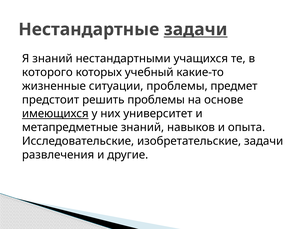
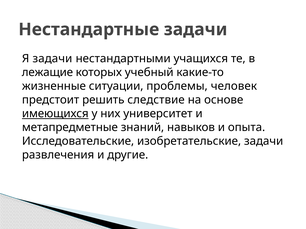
задачи underline: present -> none (196, 30)
Я знаний: знаний -> задачи (52, 59)
которого: которого -> лежащие (47, 73)
предмет: предмет -> человек (234, 86)
решить проблемы: проблемы -> следствие (156, 100)
